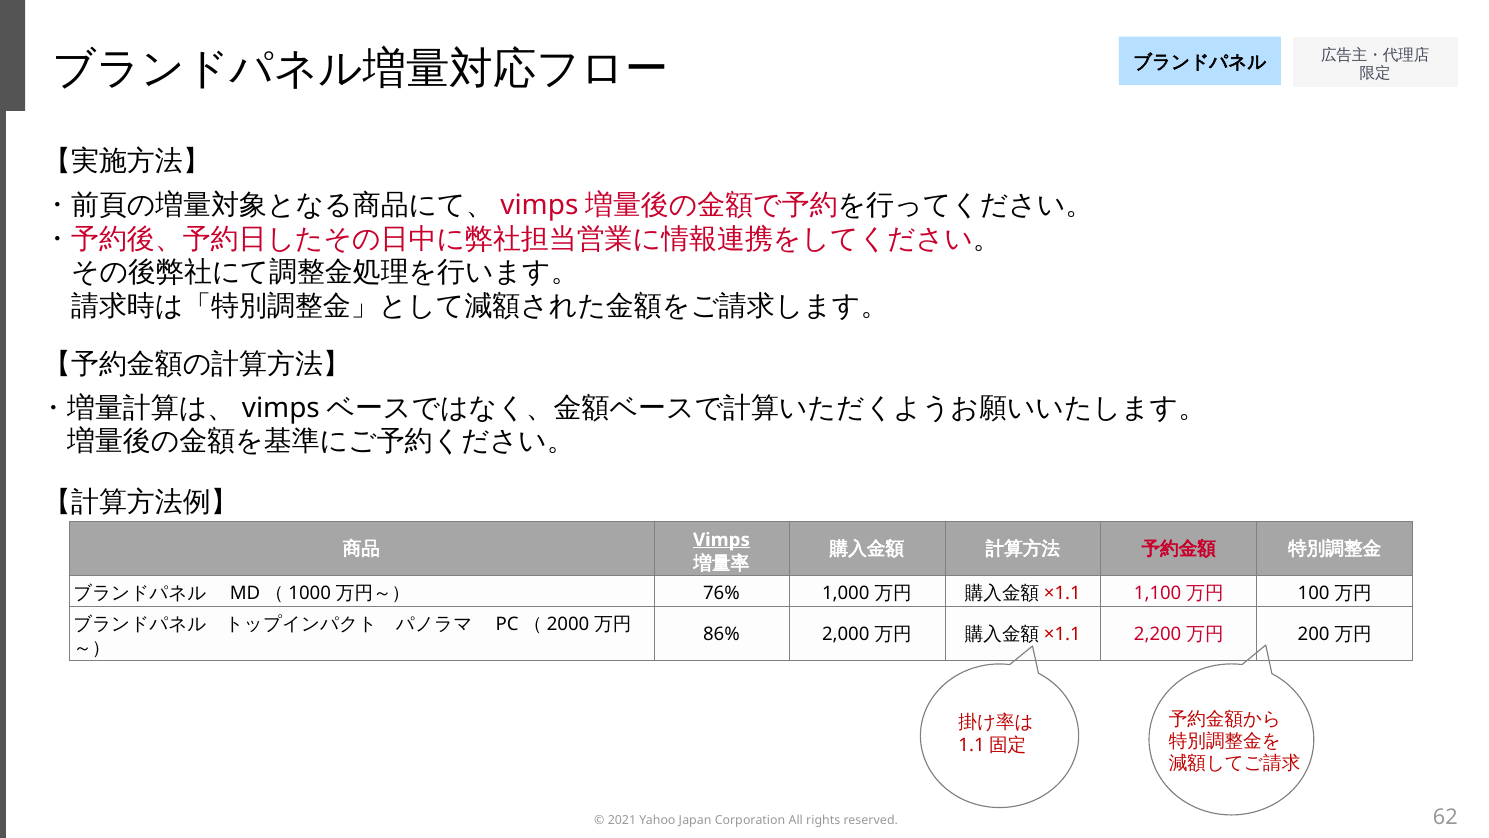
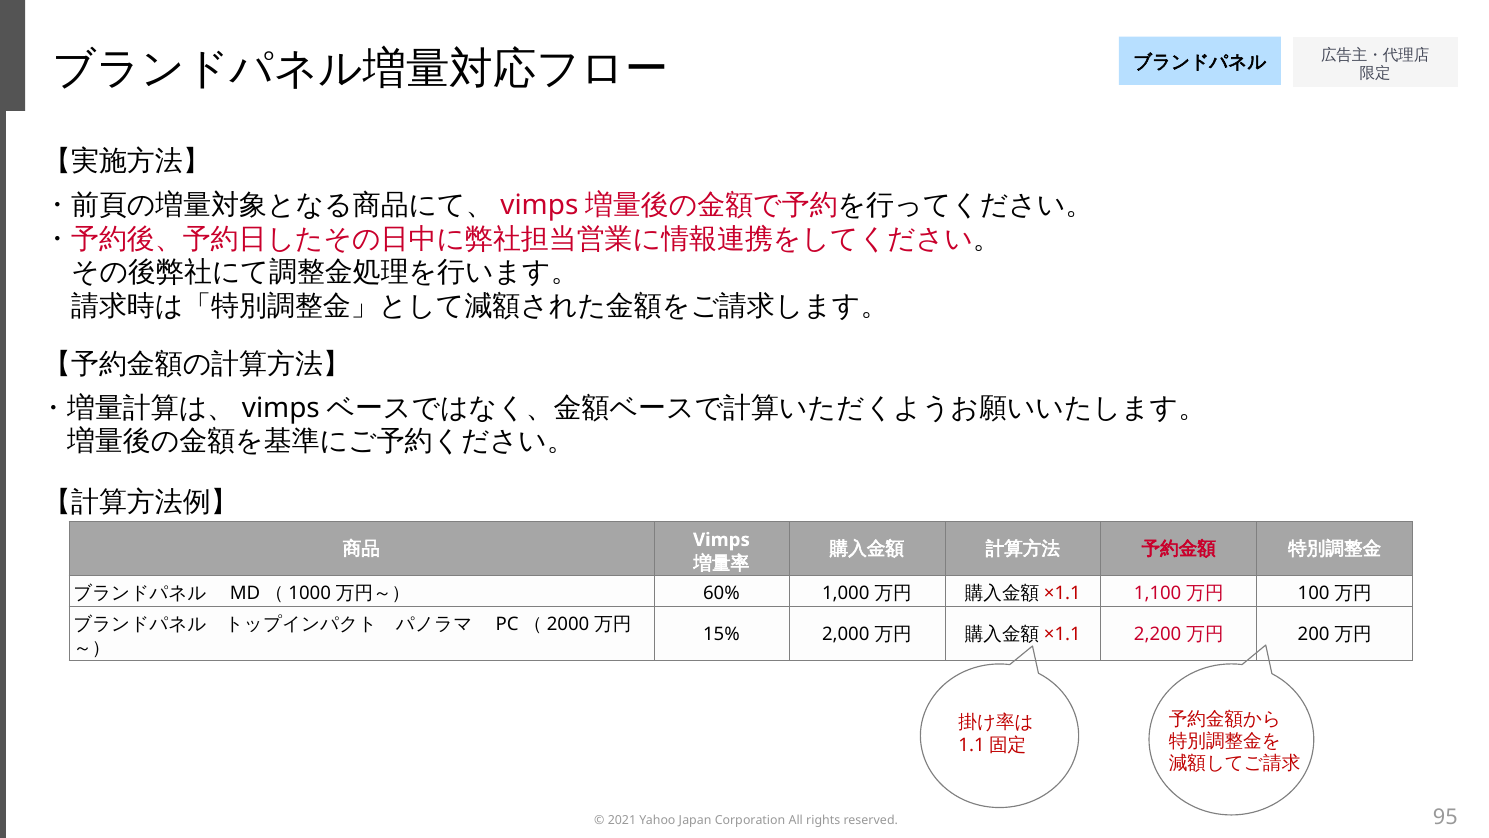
Vimps underline: present -> none (721, 540)
76%: 76% -> 60% (721, 593)
86%: 86% -> 15% (721, 634)
62: 62 -> 95 (1445, 817)
